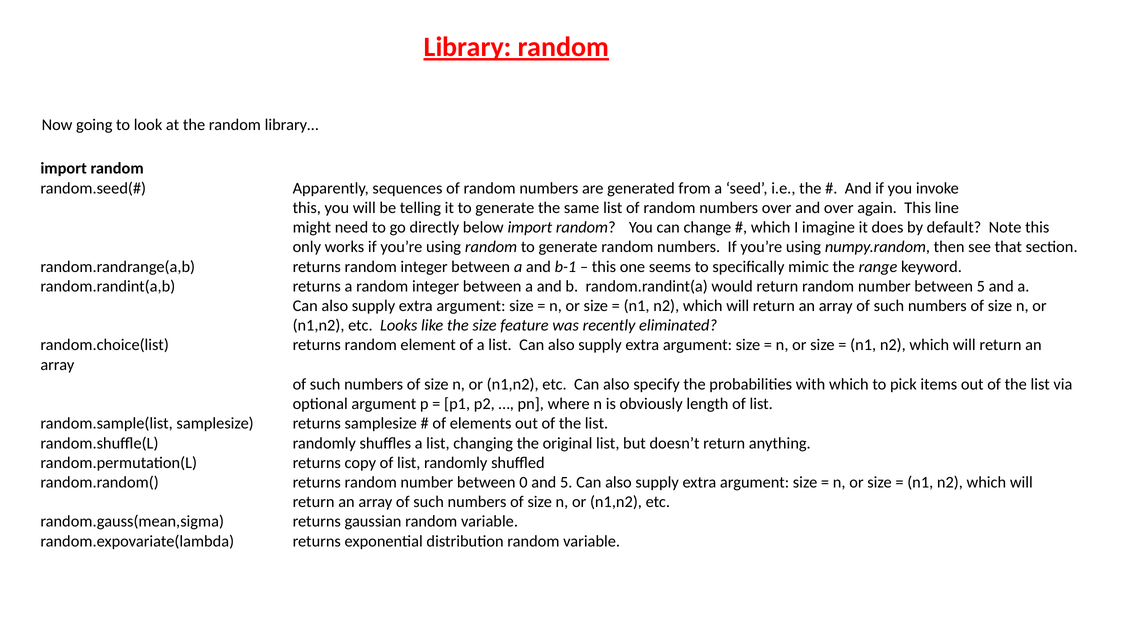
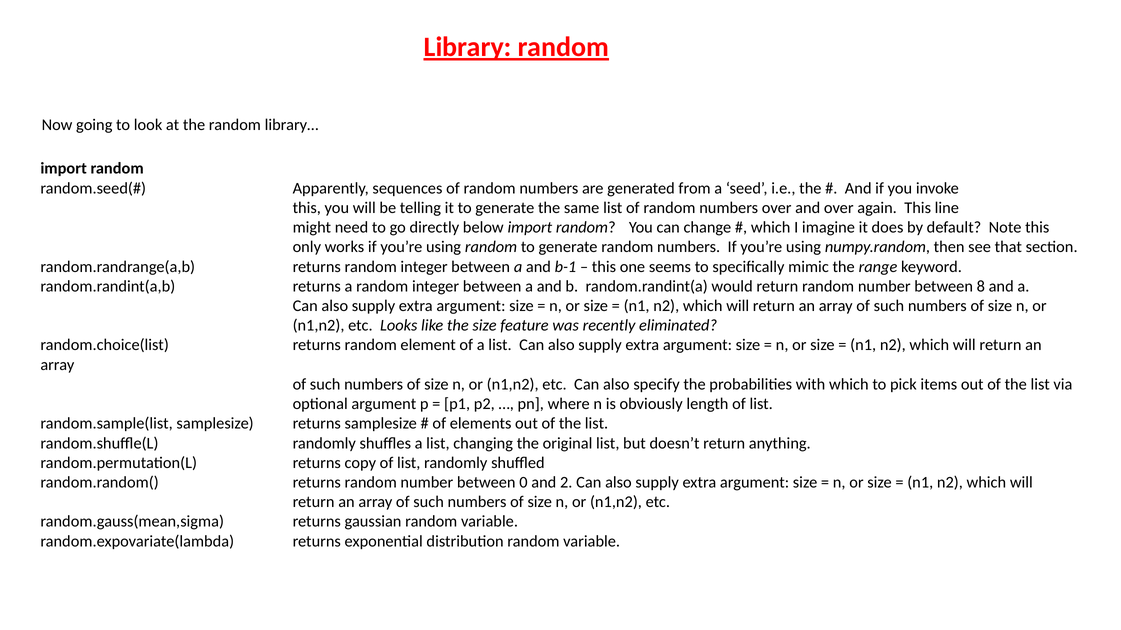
between 5: 5 -> 8 (981, 286)
and 5: 5 -> 2 (566, 483)
